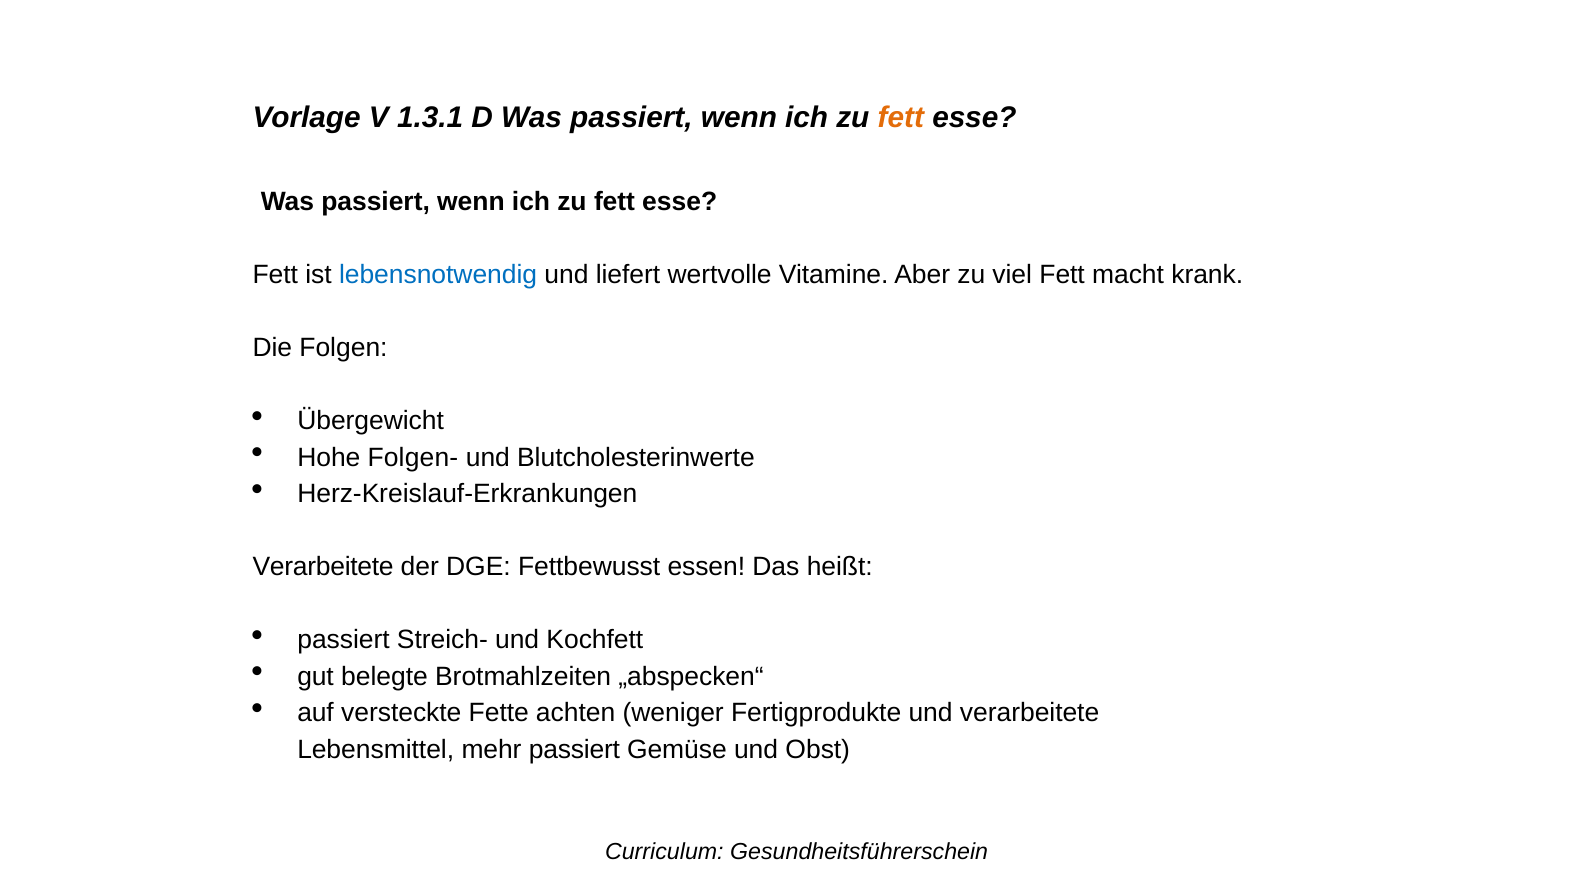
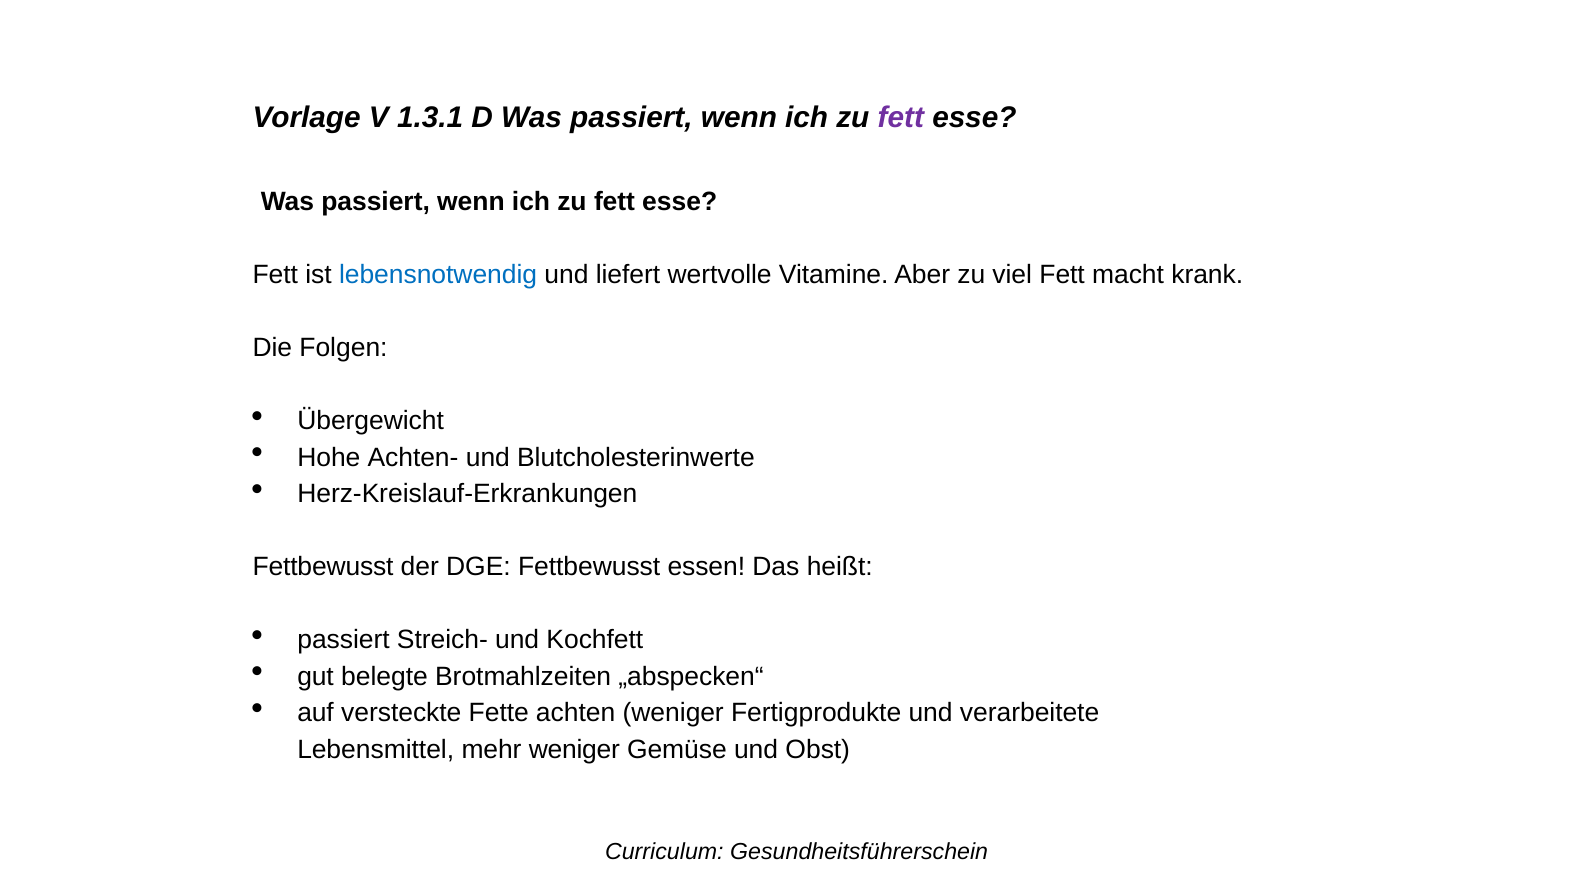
fett colour: orange -> purple (901, 118)
Folgen-: Folgen- -> Achten- (413, 457)
Verarbeitete: Verarbeitete -> Fettbewusst (323, 567)
mehr passiert: passiert -> weniger (574, 749)
